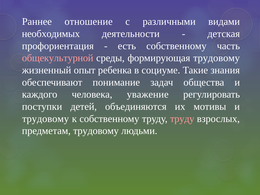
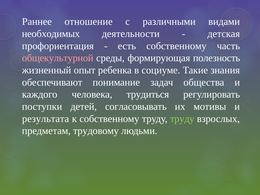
формирующая трудовому: трудовому -> полезность (217, 58)
уважение: уважение -> трудиться (148, 94)
объединяются: объединяются -> согласовывать (136, 107)
трудовому: трудовому -> результата (46, 119)
труду colour: pink -> light green (182, 119)
